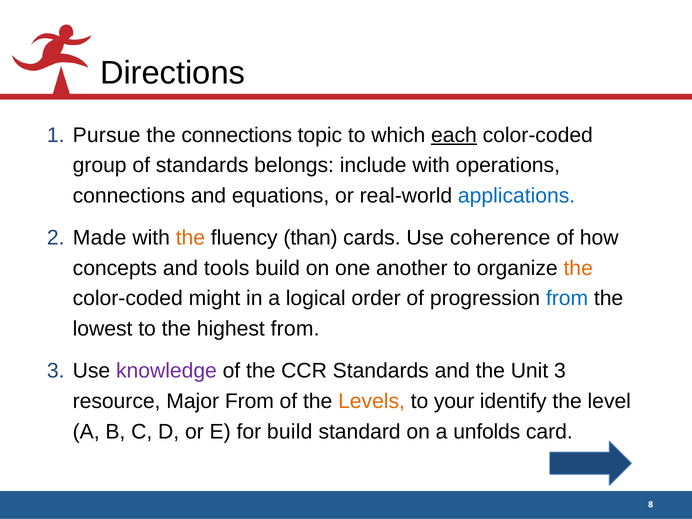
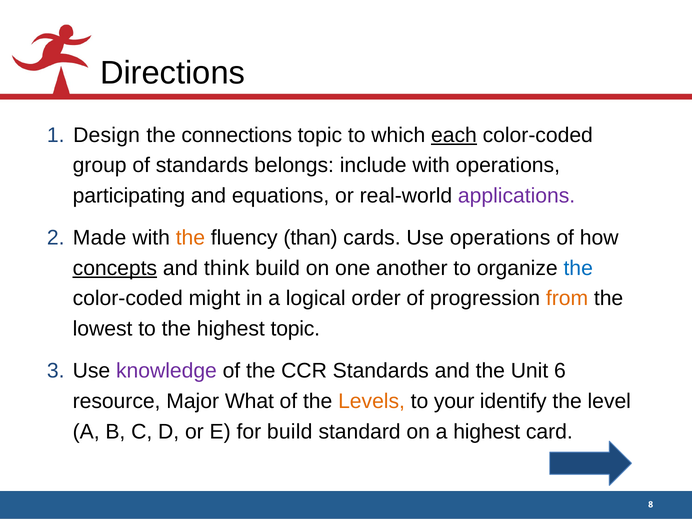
Pursue: Pursue -> Design (107, 135)
connections: connections -> participating (129, 196)
applications colour: blue -> purple (517, 196)
Use coherence: coherence -> operations (500, 238)
concepts underline: none -> present (115, 268)
tools: tools -> think (227, 268)
the colour: orange -> blue (578, 268)
from colour: blue -> orange (567, 299)
highest from: from -> topic (295, 329)
Unit 3: 3 -> 6 (560, 371)
Major From: From -> What (249, 401)
a unfolds: unfolds -> highest (487, 432)
